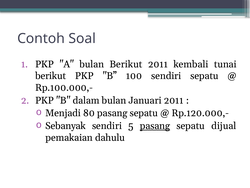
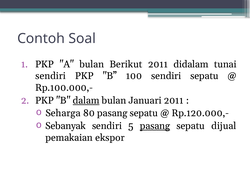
kembali: kembali -> didalam (191, 64)
berikut: berikut -> sendiri (51, 76)
dalam underline: none -> present (86, 100)
Menjadi: Menjadi -> Seharga (63, 113)
dahulu: dahulu -> ekspor (110, 137)
